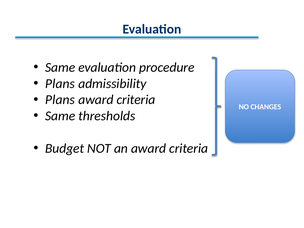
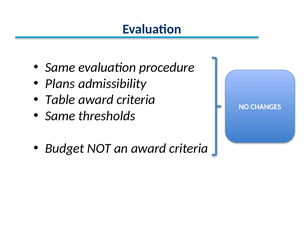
Plans: Plans -> Table (60, 100)
